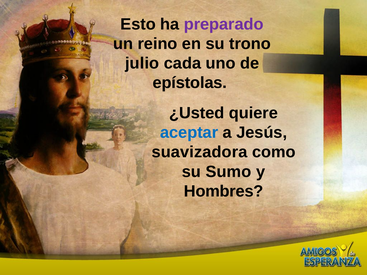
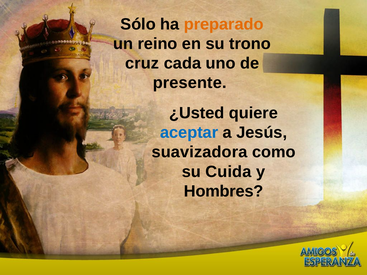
Esto: Esto -> Sólo (138, 24)
preparado colour: purple -> orange (224, 24)
julio: julio -> cruz (142, 63)
epístolas: epístolas -> presente (190, 83)
Sumo: Sumo -> Cuida (228, 172)
